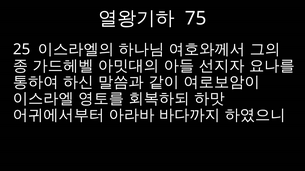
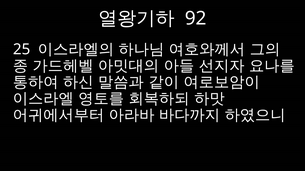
75: 75 -> 92 (196, 18)
